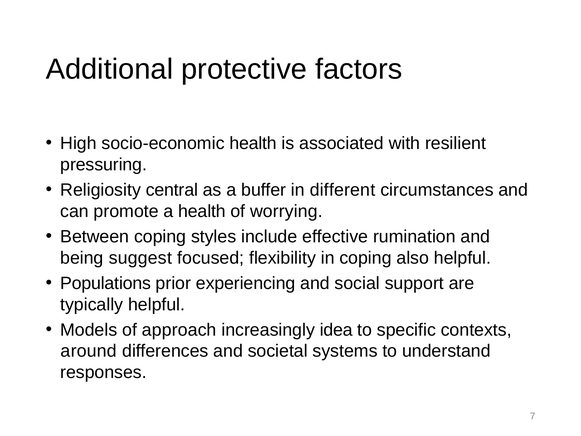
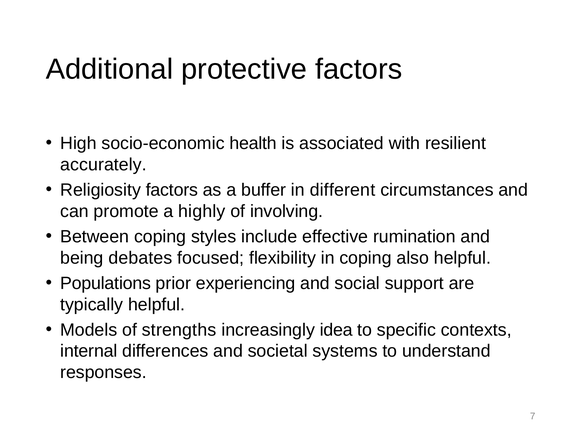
pressuring: pressuring -> accurately (104, 164)
Religiosity central: central -> factors (172, 190)
a health: health -> highly (202, 211)
worrying: worrying -> involving (287, 211)
suggest: suggest -> debates (140, 258)
approach: approach -> strengths (179, 330)
around: around -> internal (89, 351)
